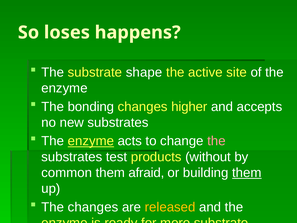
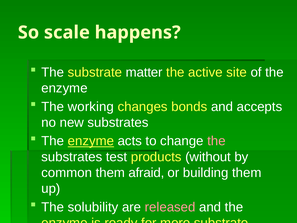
loses: loses -> scale (67, 32)
shape: shape -> matter (144, 72)
bonding: bonding -> working (91, 107)
higher: higher -> bonds (189, 107)
them underline: present -> none (247, 173)
The changes: changes -> solubility (93, 207)
released colour: yellow -> pink (170, 207)
